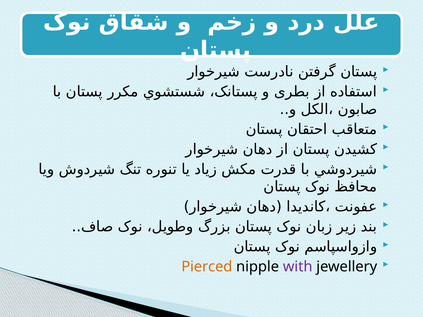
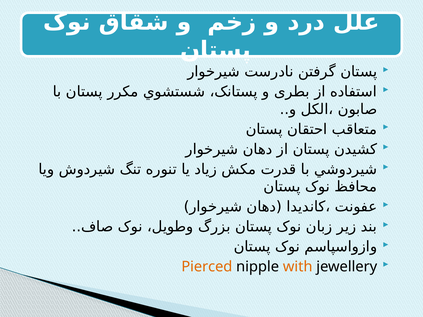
with colour: purple -> orange (298, 267)
